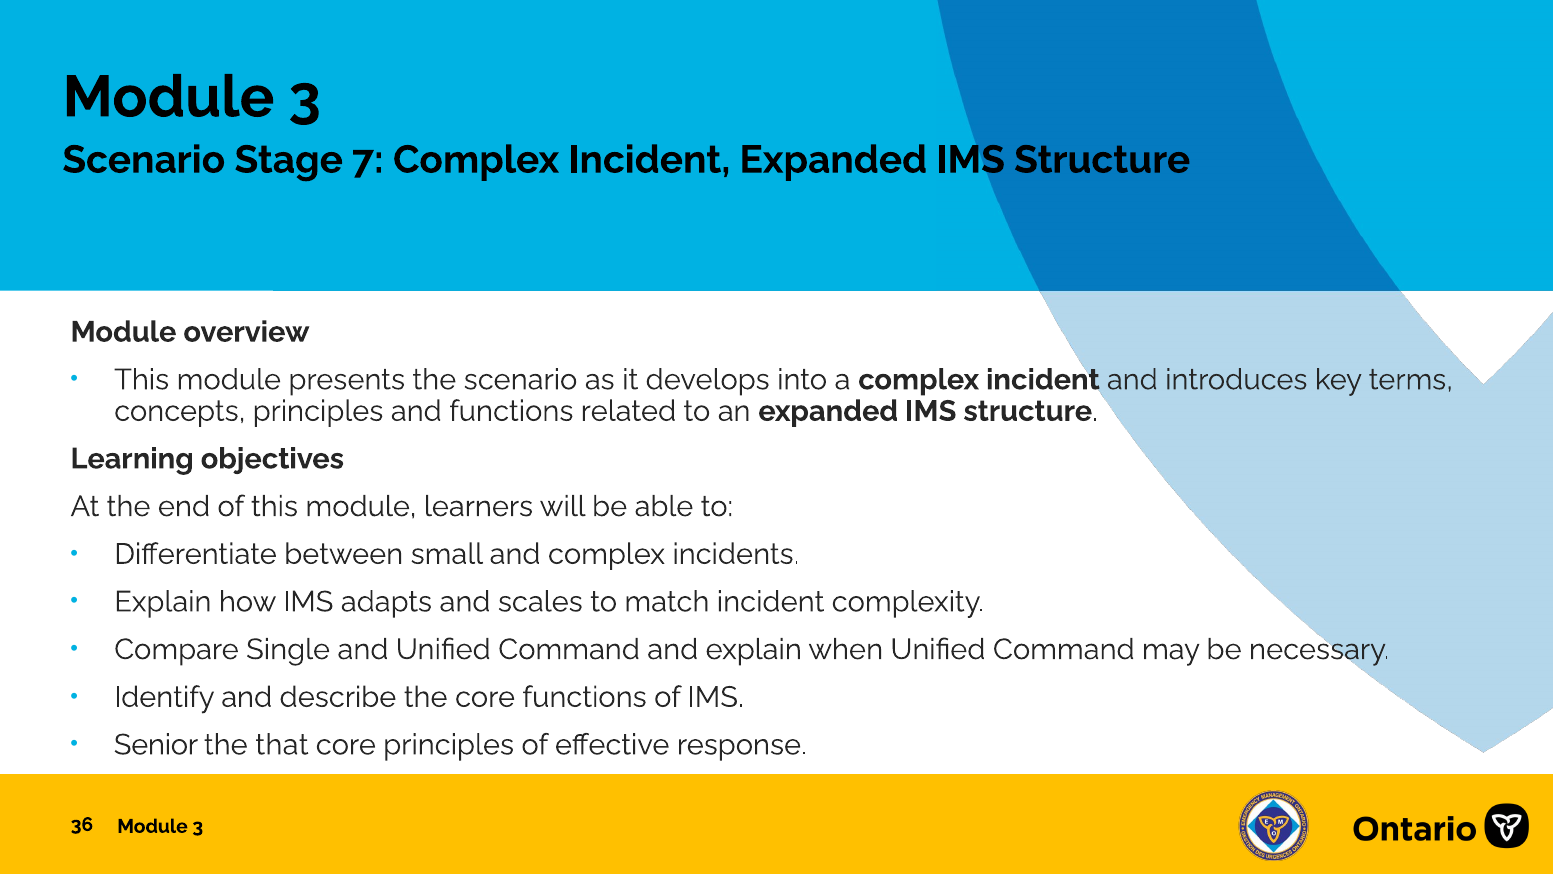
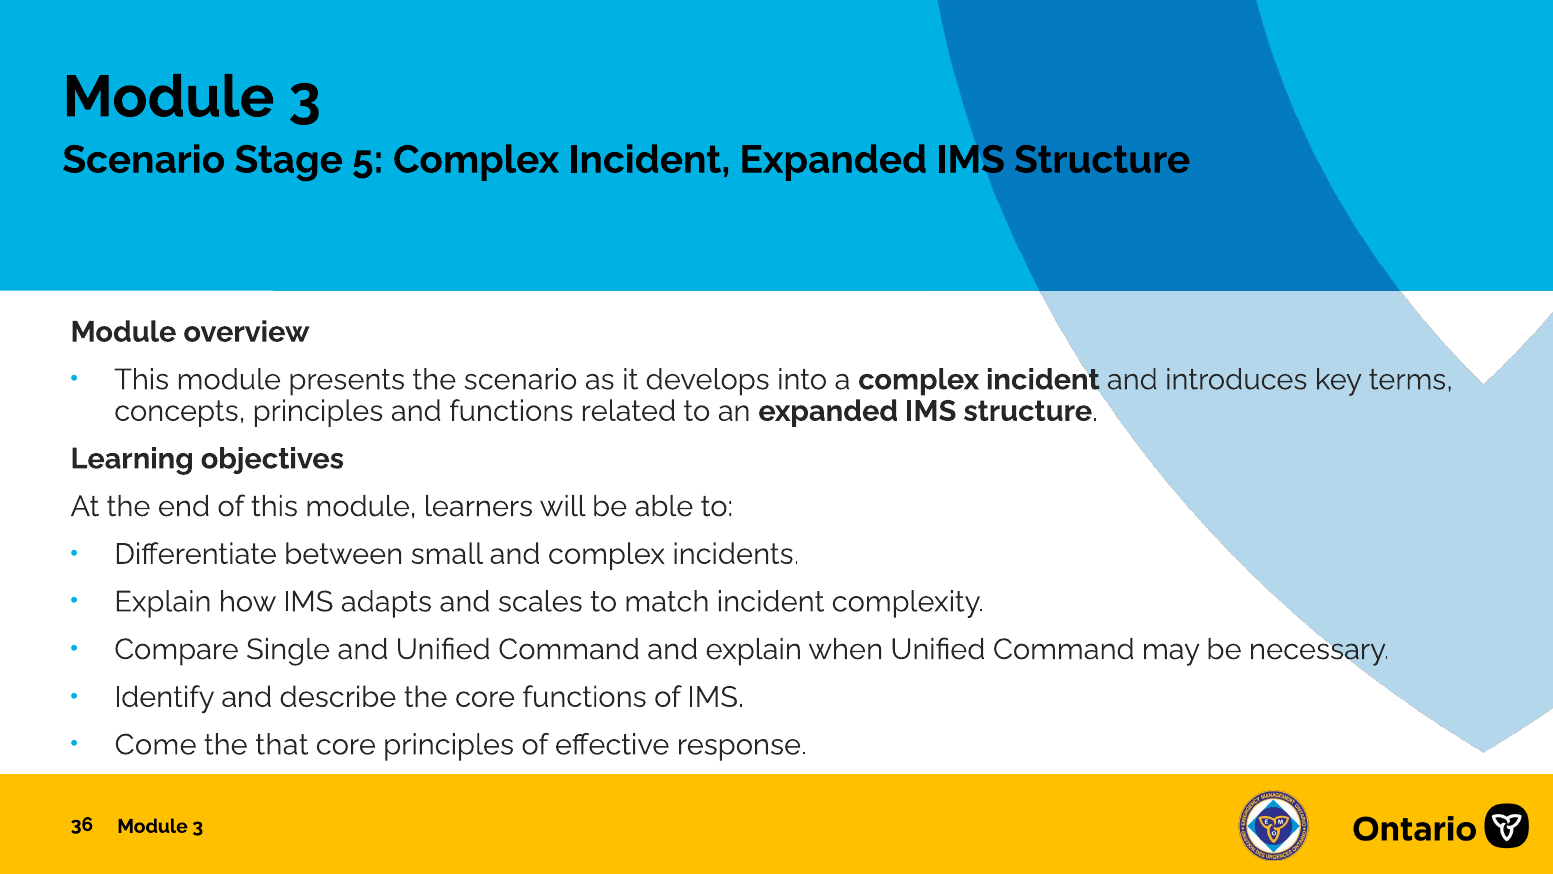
7: 7 -> 5 (368, 160)
Senior: Senior -> Come (156, 744)
